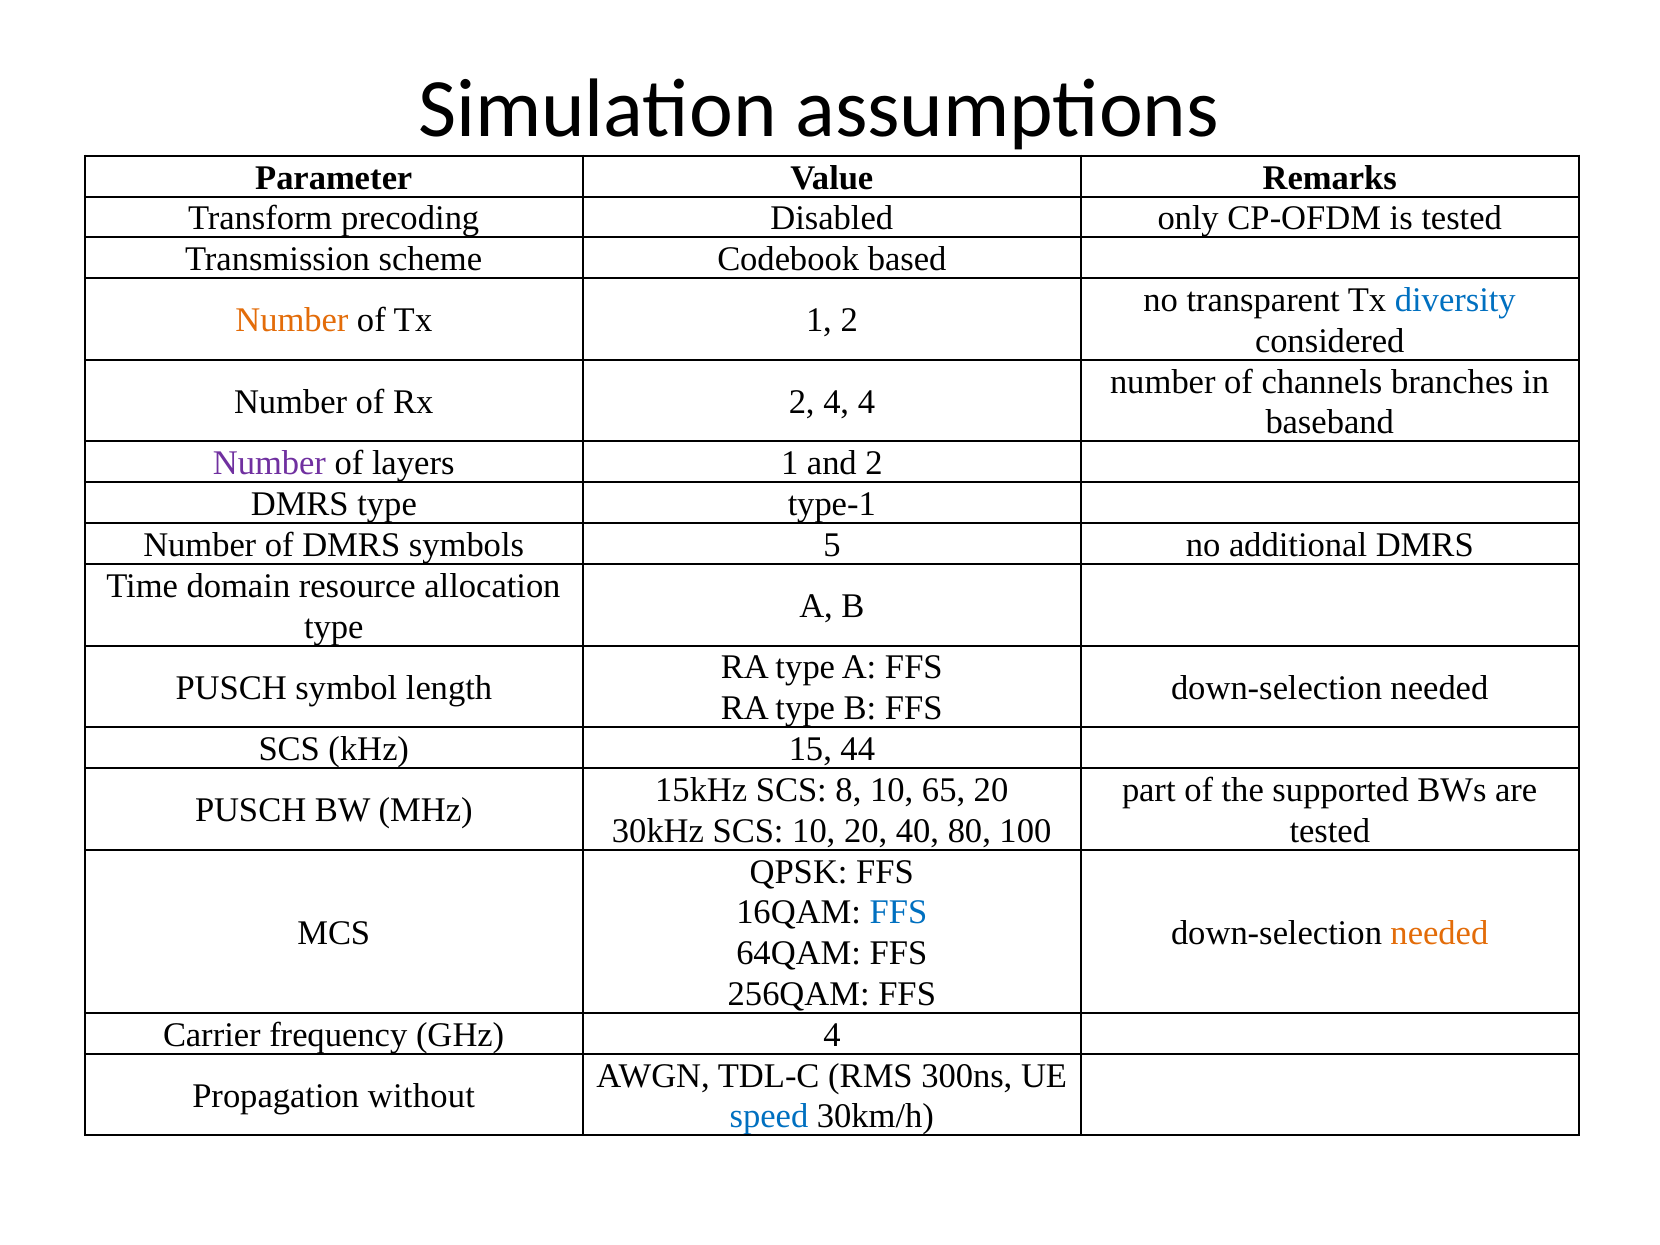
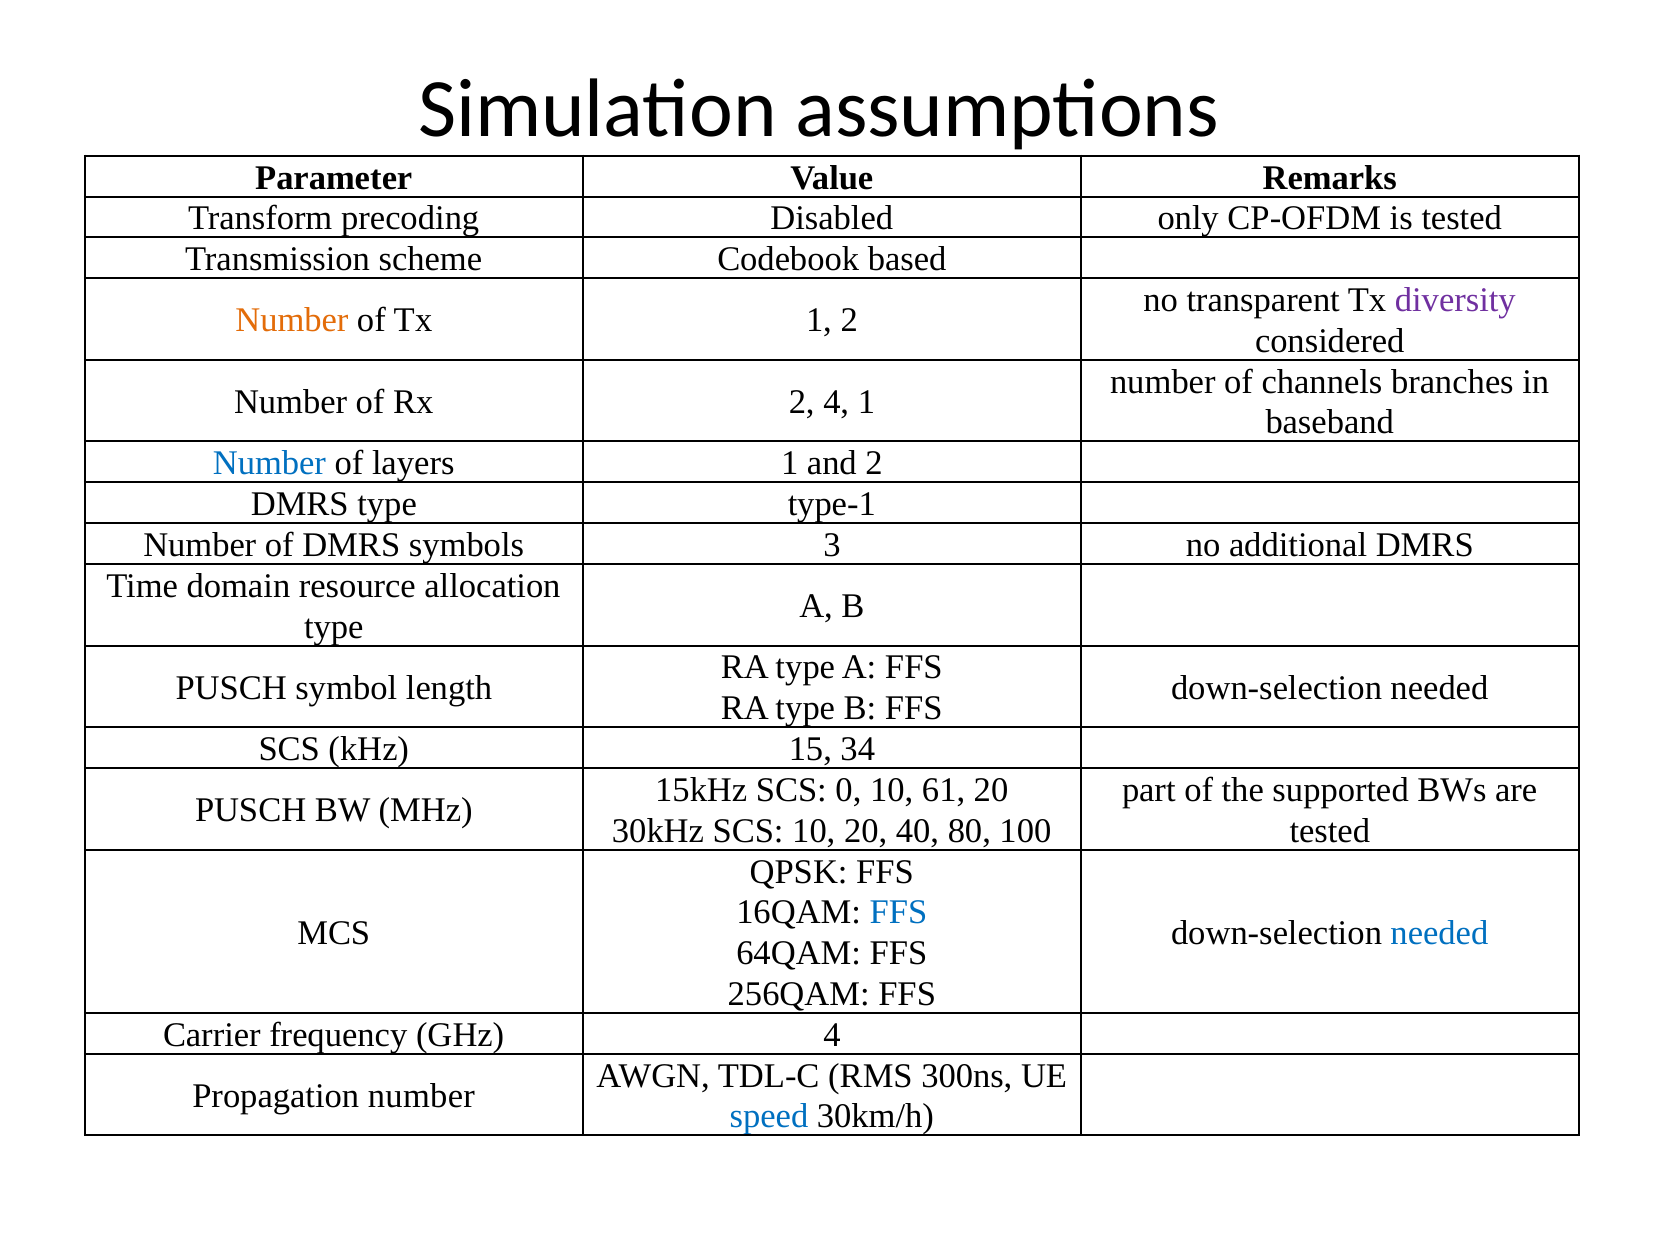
diversity colour: blue -> purple (1455, 300)
4 4: 4 -> 1 (866, 402)
Number colour: purple -> blue (270, 463)
5: 5 -> 3 (832, 545)
44: 44 -> 34 (858, 749)
8: 8 -> 0 (848, 790)
65: 65 -> 61 (944, 790)
needed colour: orange -> blue (1439, 933)
Propagation without: without -> number (421, 1096)
